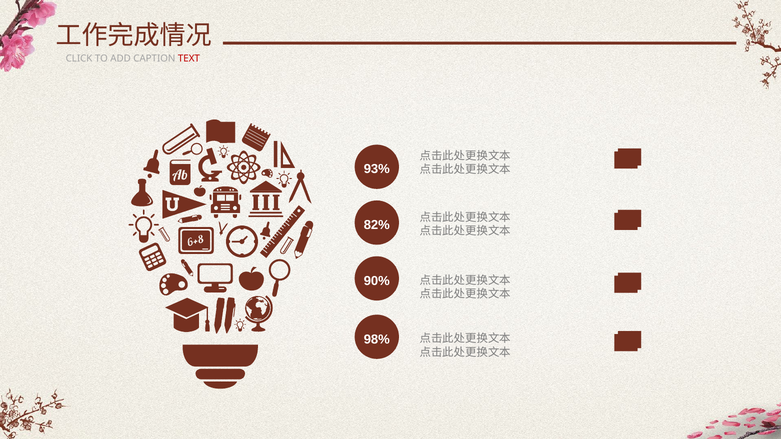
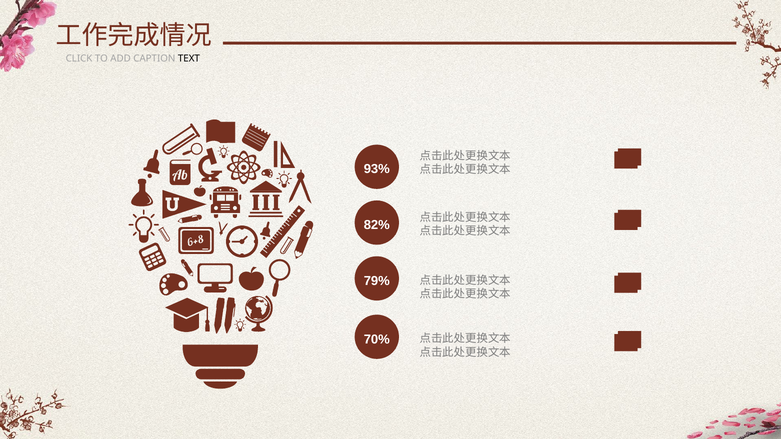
TEXT colour: red -> black (189, 59)
90%: 90% -> 79% (377, 281)
98%: 98% -> 70% (377, 340)
